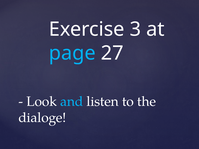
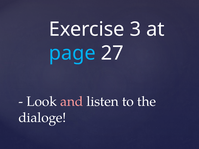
and colour: light blue -> pink (72, 102)
